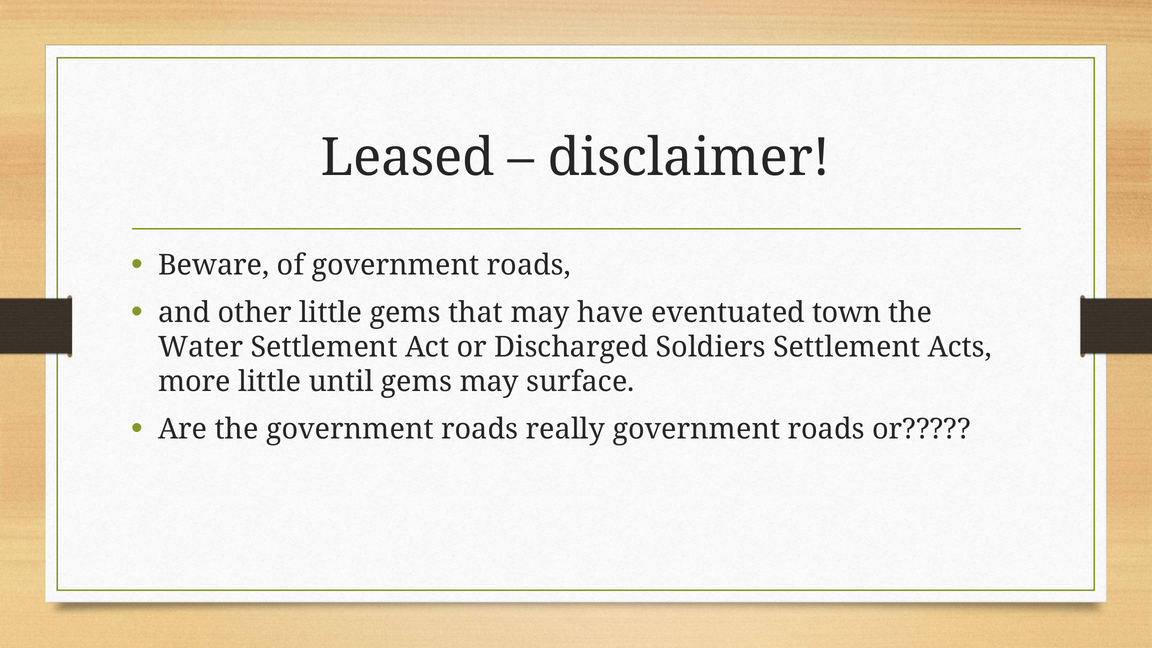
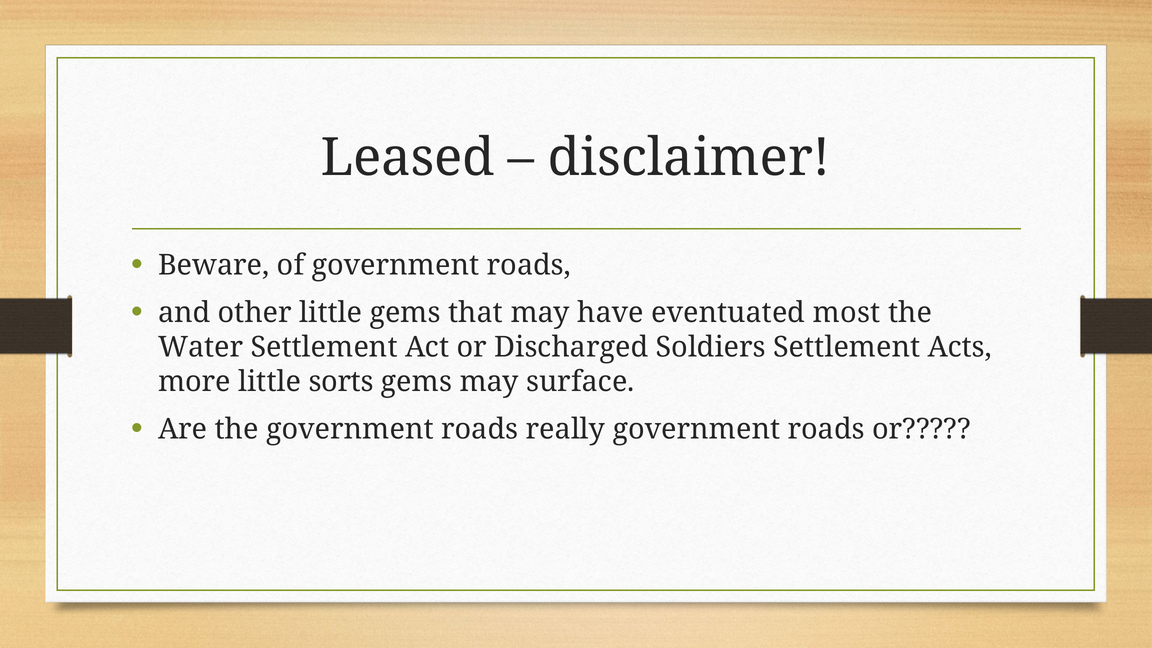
town: town -> most (847, 313)
until: until -> sorts (341, 382)
